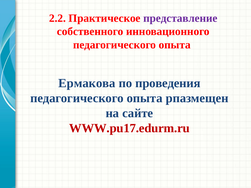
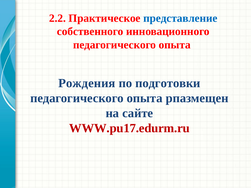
представление colour: purple -> blue (180, 18)
Ермакова: Ермакова -> Рождения (87, 83)
проведения: проведения -> подготовки (168, 83)
